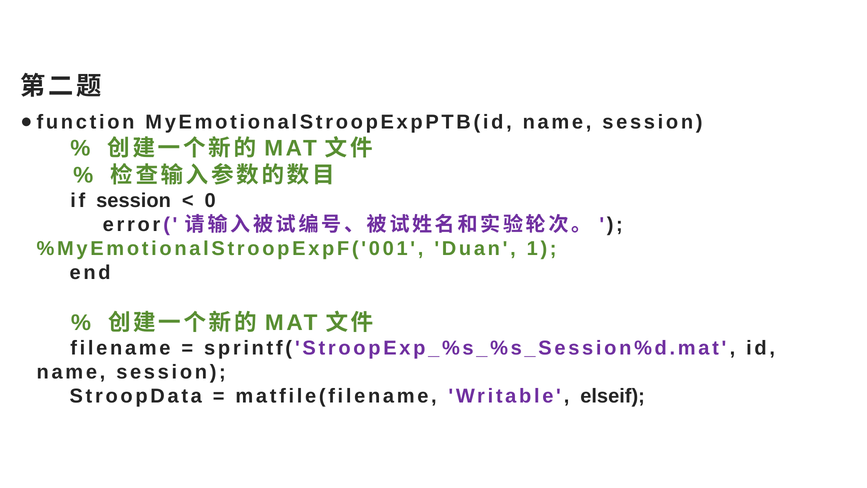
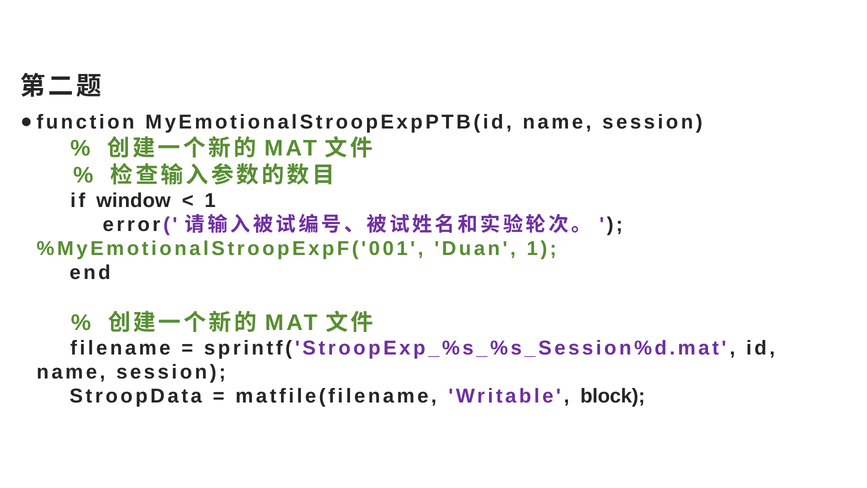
if session: session -> window (133, 200)
0: 0 -> 1 (210, 200)
elseif: elseif -> block (613, 396)
